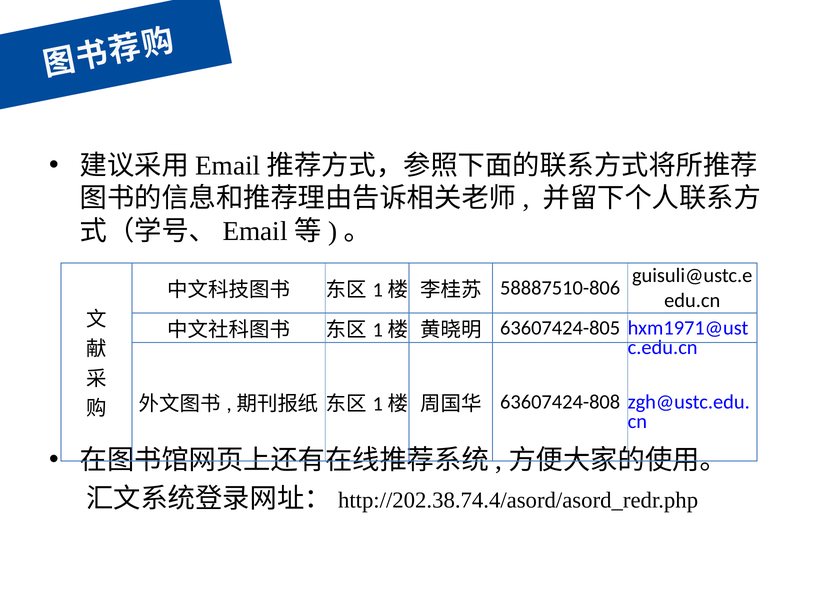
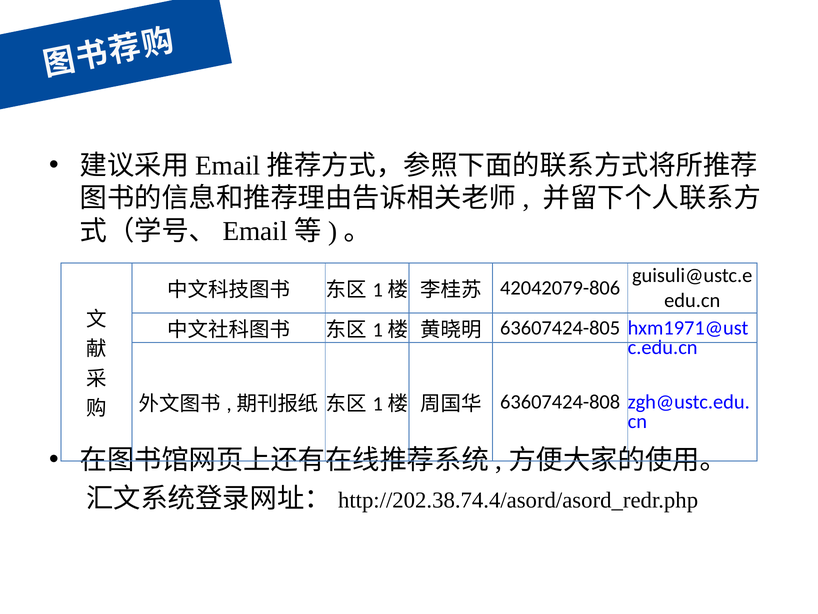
58887510-806: 58887510-806 -> 42042079-806 (560, 288)
